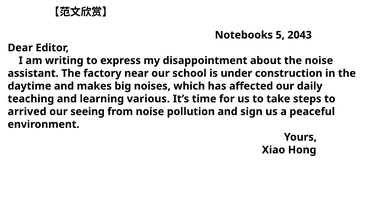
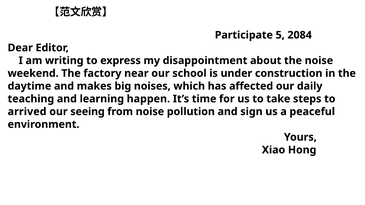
Notebooks: Notebooks -> Participate (244, 35)
2043: 2043 -> 2084 (300, 35)
assistant: assistant -> weekend (33, 73)
various: various -> happen (148, 99)
